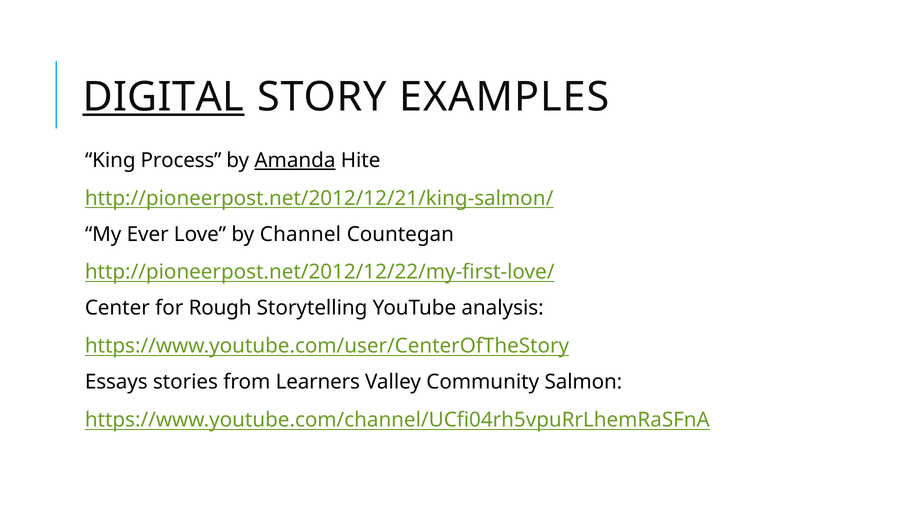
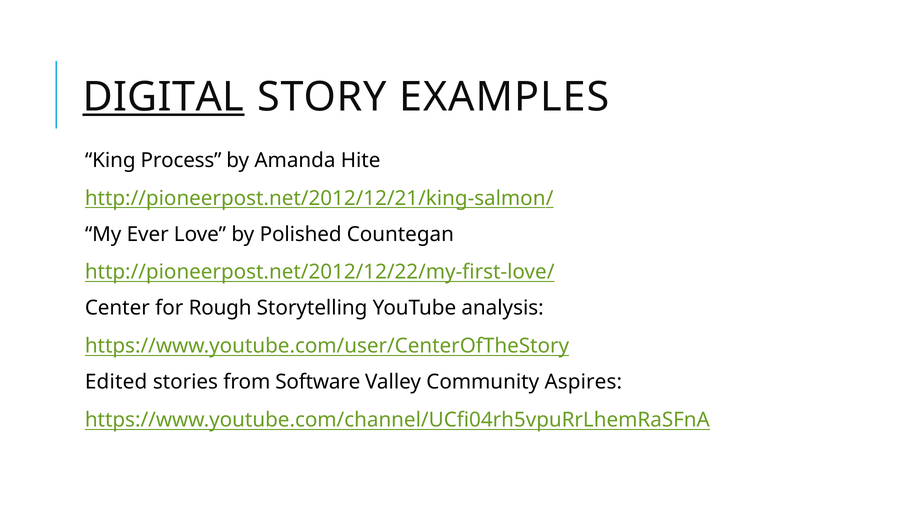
Amanda underline: present -> none (295, 160)
Channel: Channel -> Polished (301, 234)
Essays: Essays -> Edited (116, 382)
Learners: Learners -> Software (318, 382)
Salmon: Salmon -> Aspires (583, 382)
